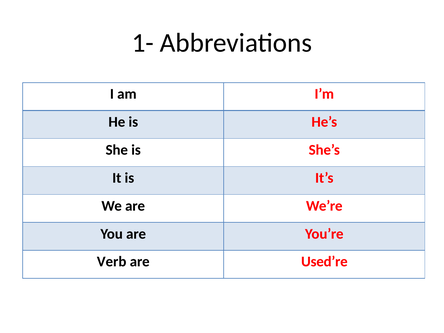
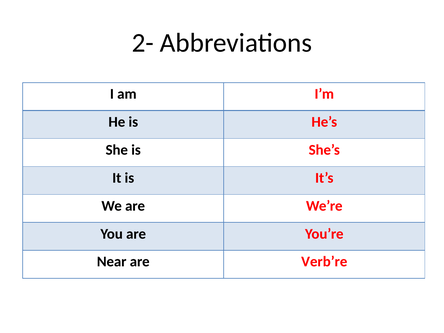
1-: 1- -> 2- (143, 43)
Verb: Verb -> Near (112, 262)
Used’re: Used’re -> Verb’re (324, 262)
